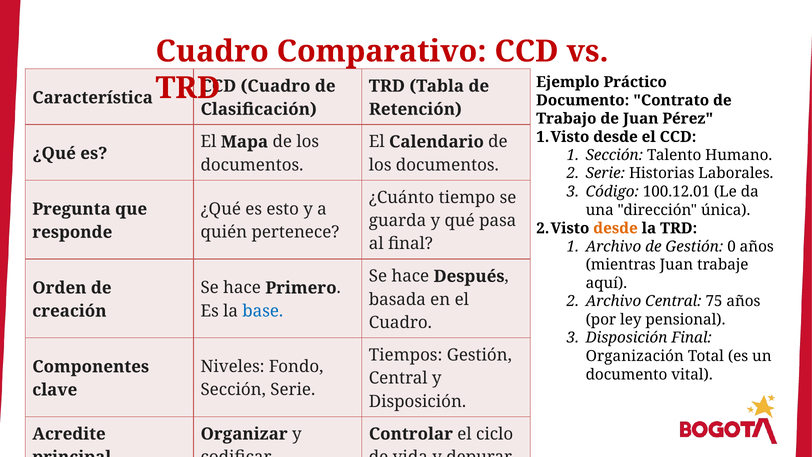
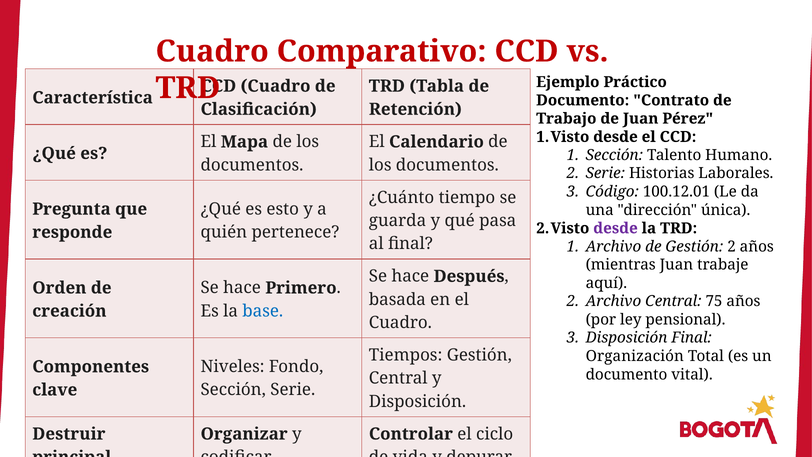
desde colour: orange -> purple (616, 228)
Gestión 0: 0 -> 2 (732, 246)
Acredite: Acredite -> Destruir (69, 434)
